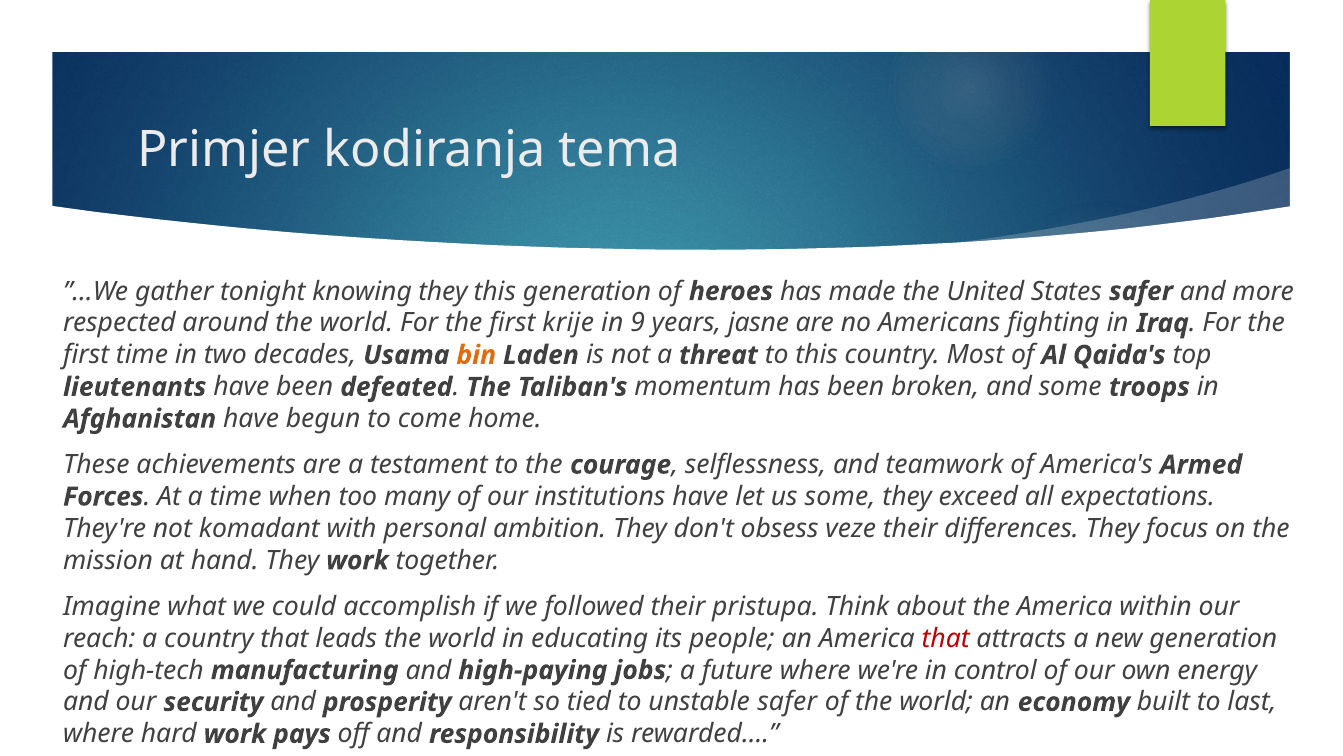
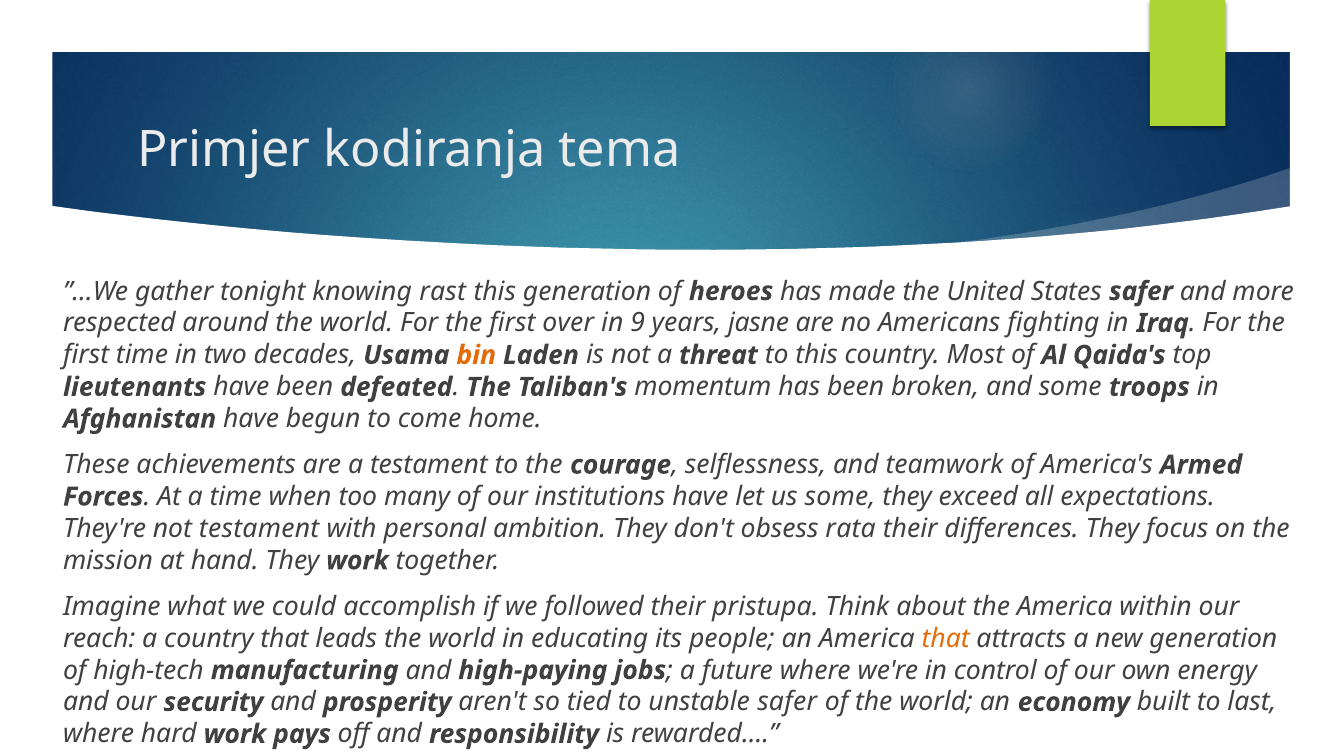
knowing they: they -> rast (443, 291)
krije: krije -> over (568, 323)
not komadant: komadant -> testament (259, 528)
veze: veze -> rata (851, 528)
that colour: red -> orange (946, 638)
